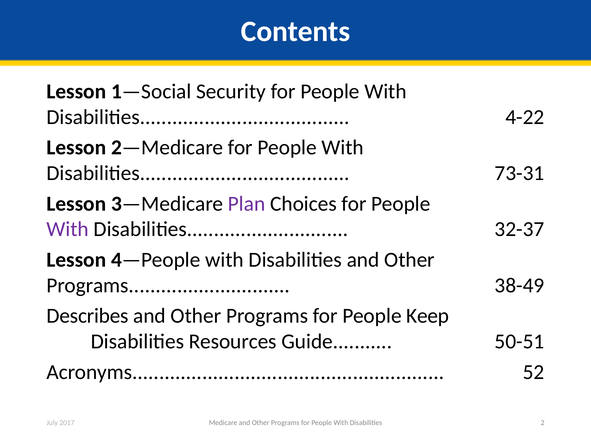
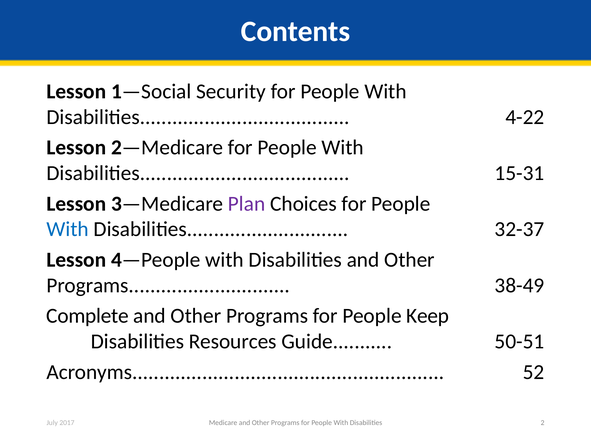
73-31: 73-31 -> 15-31 (519, 173)
With colour: purple -> blue (68, 229)
Describes: Describes -> Complete (88, 316)
